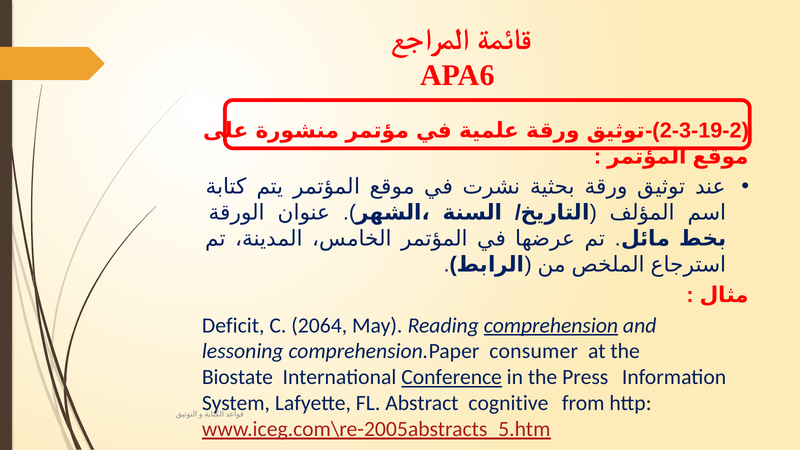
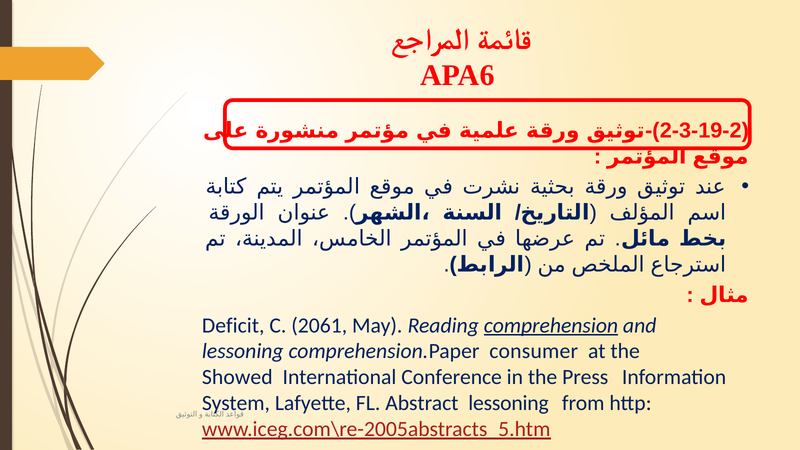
2064: 2064 -> 2061 (319, 325)
Biostate: Biostate -> Showed (237, 377)
Conference underline: present -> none (452, 377)
Abstract cognitive: cognitive -> lessoning (509, 403)
